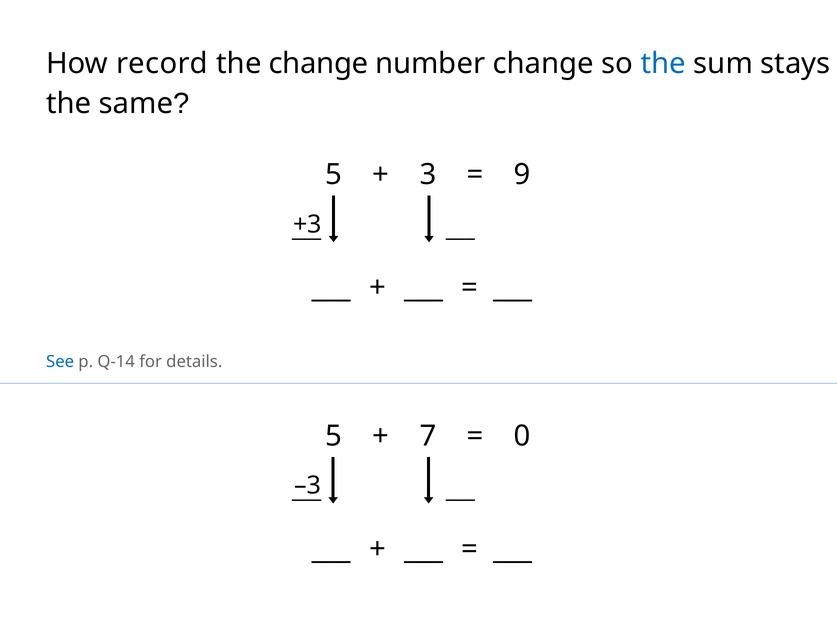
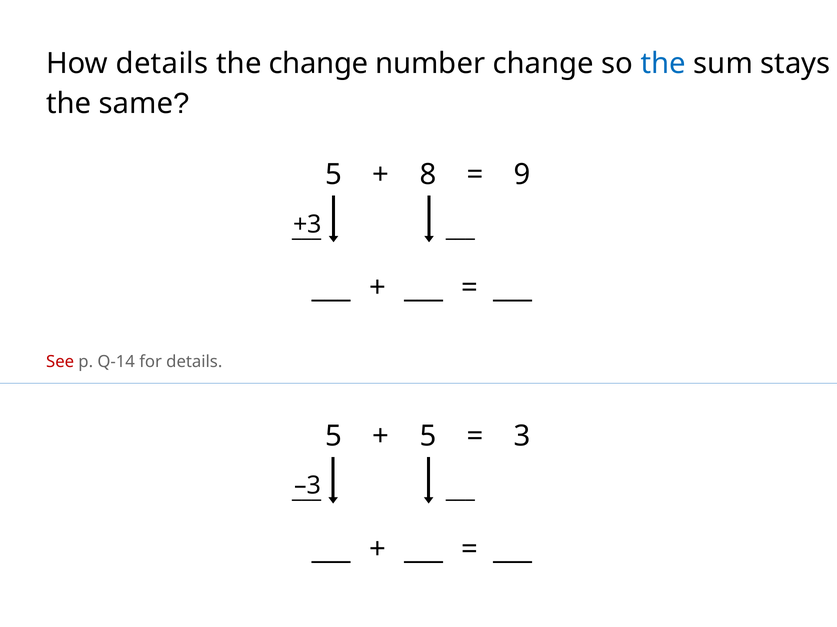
How record: record -> details (162, 64)
3: 3 -> 8 (428, 175)
See colour: blue -> red (60, 362)
7: 7 -> 5 (428, 437)
0: 0 -> 3 (522, 437)
